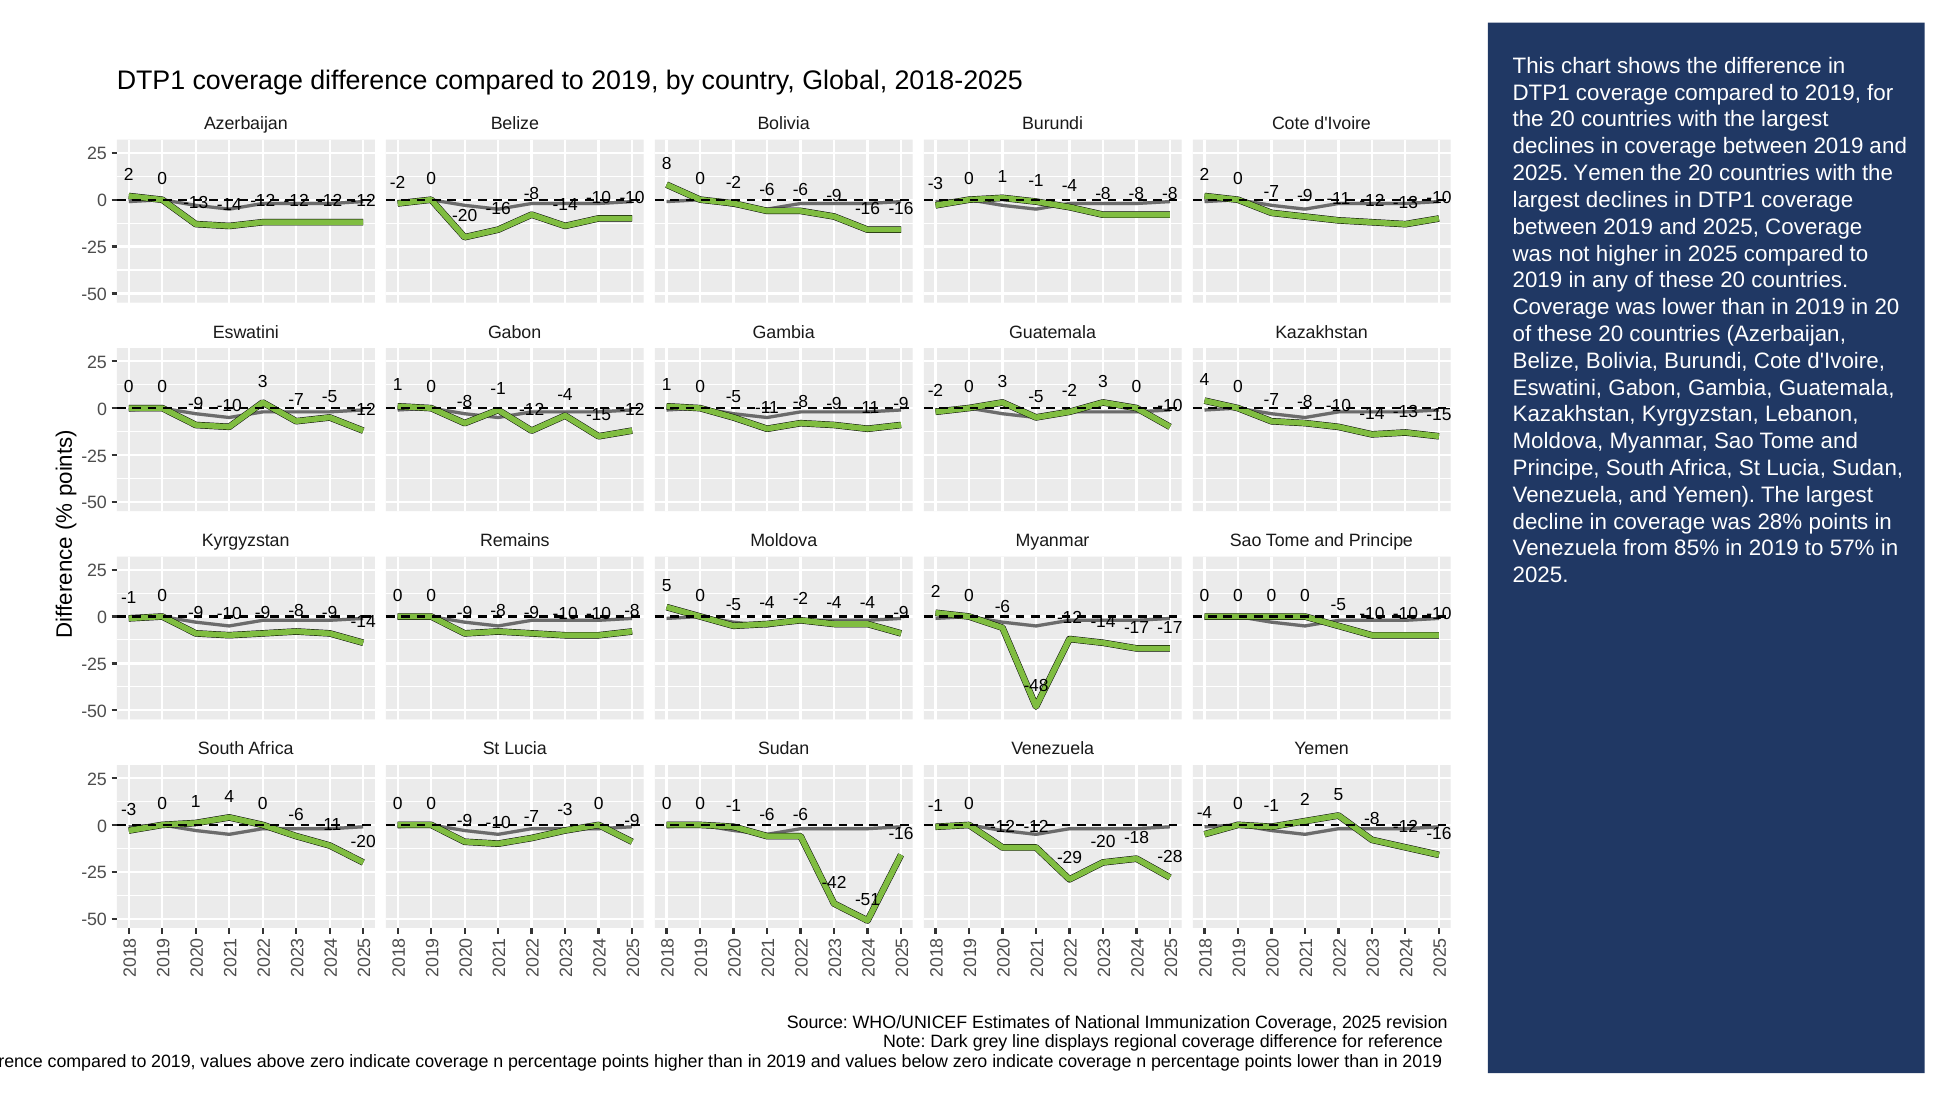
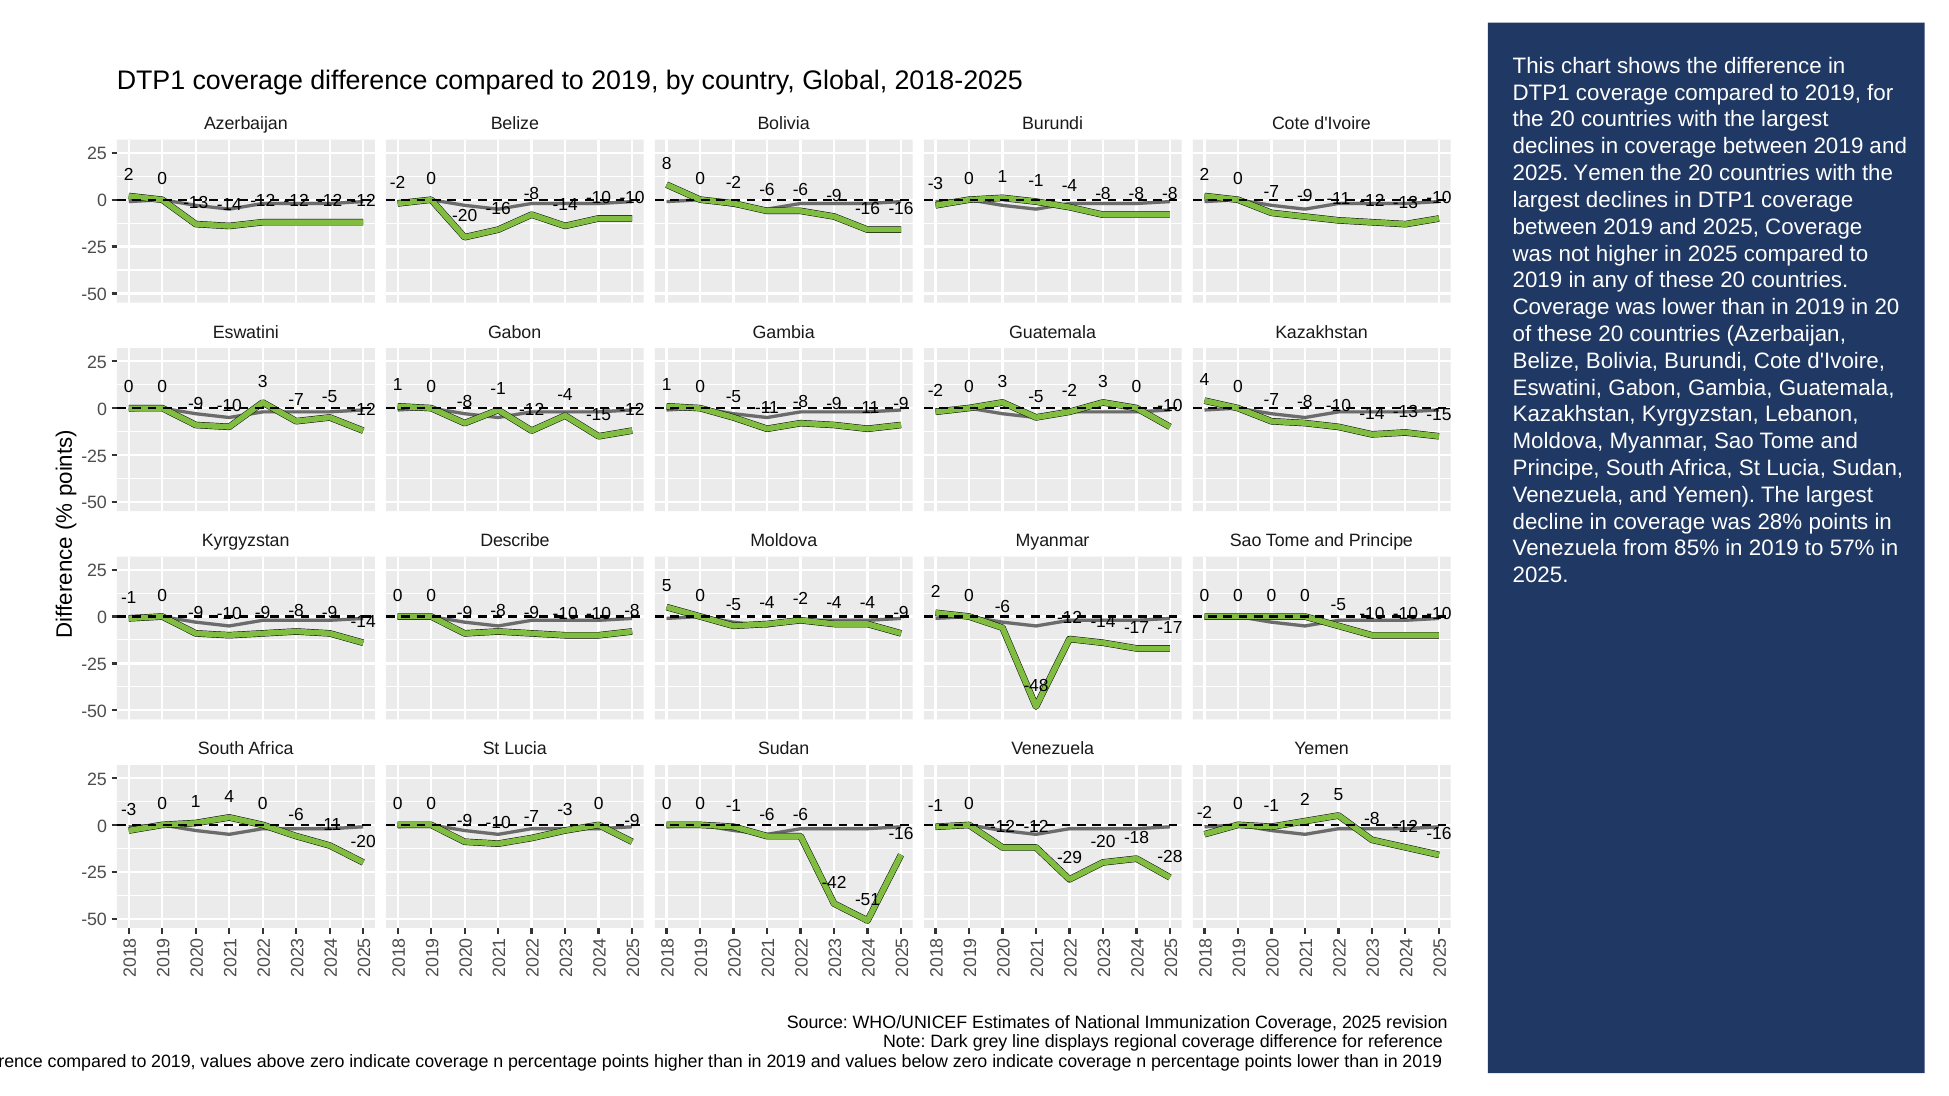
Remains: Remains -> Describe (515, 541)
-4: -4 -> -2 (1204, 813)
